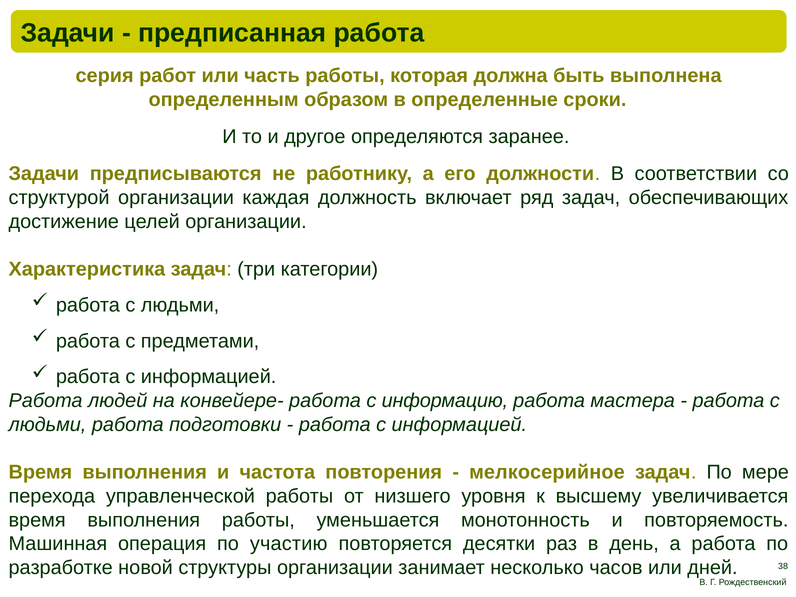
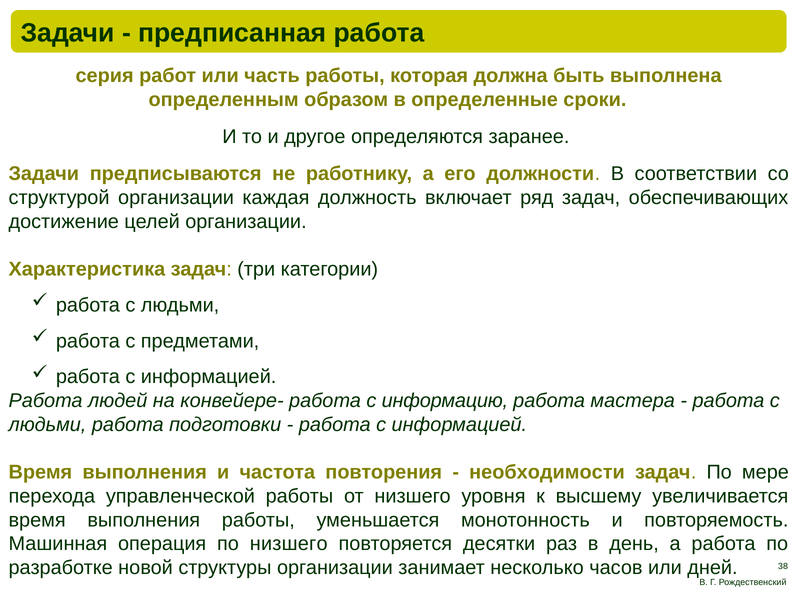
мелкосерийное: мелкосерийное -> необходимости (547, 472)
по участию: участию -> низшего (289, 544)
